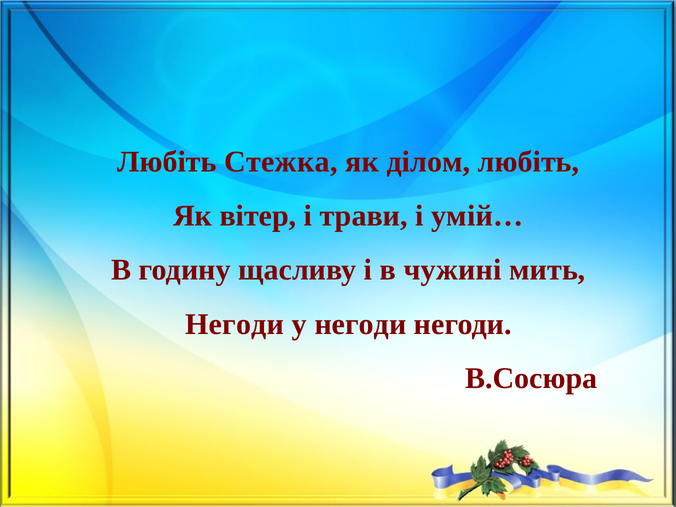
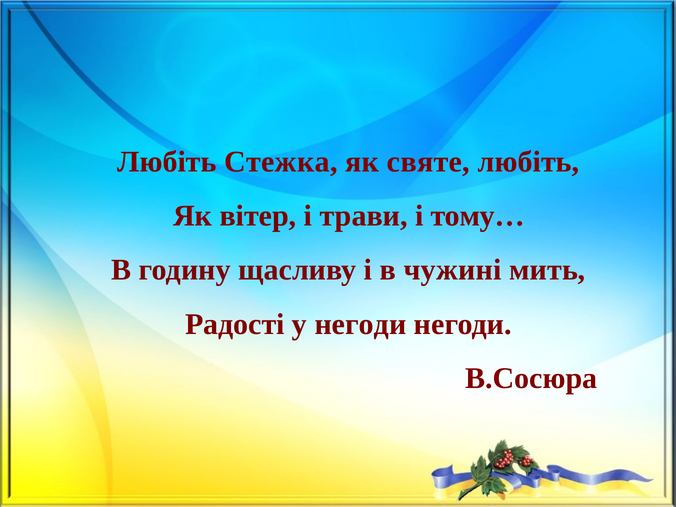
ділом: ділом -> святе (428, 162)
умій…: умій… -> тому… (478, 216)
Негоди: Негоди -> Радості (235, 324)
